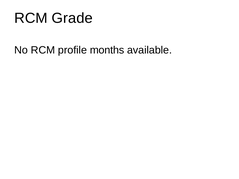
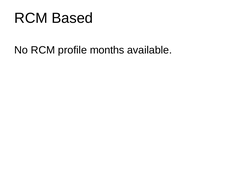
Grade: Grade -> Based (72, 18)
